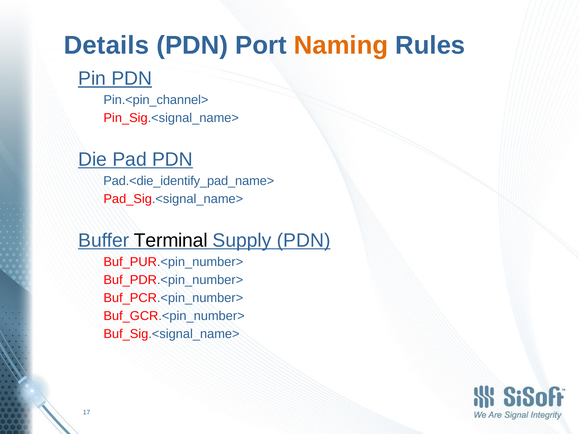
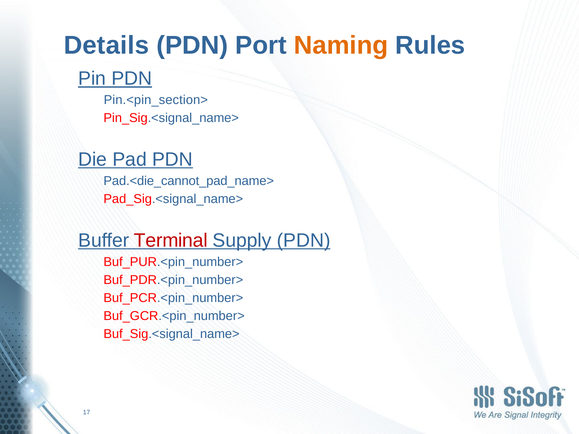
Pin.<pin_channel>: Pin.<pin_channel> -> Pin.<pin_section> (156, 100)
Pad.<die_identify_pad_name>: Pad.<die_identify_pad_name> -> Pad.<die_cannot_pad_name> (189, 181)
Terminal colour: black -> red (171, 241)
